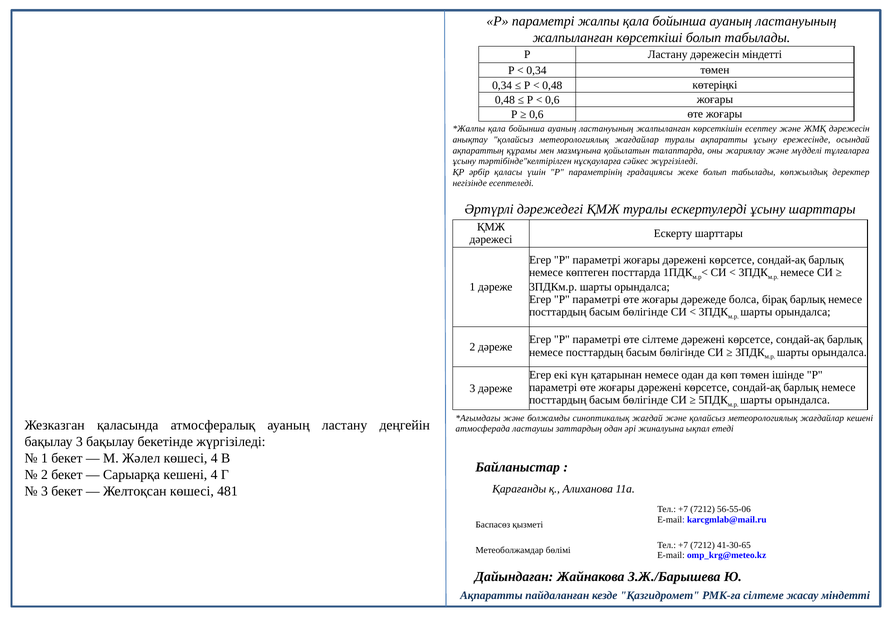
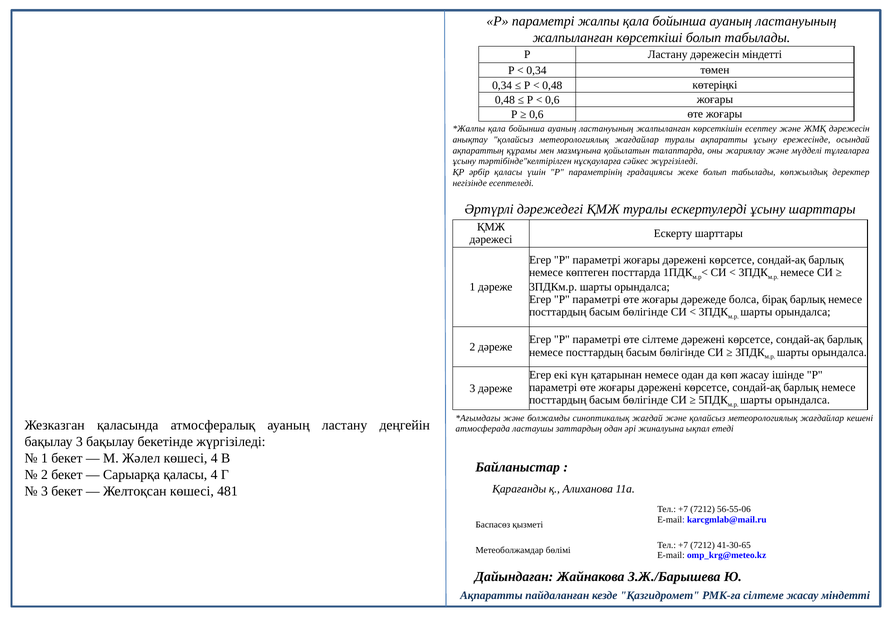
көп төмен: төмен -> жасау (755, 375)
Сарыарқа кешені: кешені -> қаласы (185, 475)
